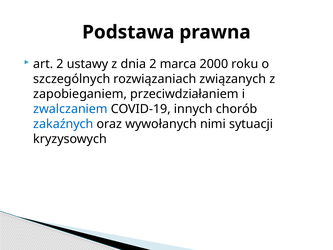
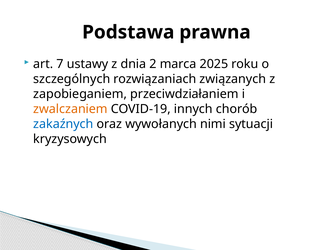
art 2: 2 -> 7 (60, 64)
2000: 2000 -> 2025 (214, 64)
zwalczaniem colour: blue -> orange (70, 109)
